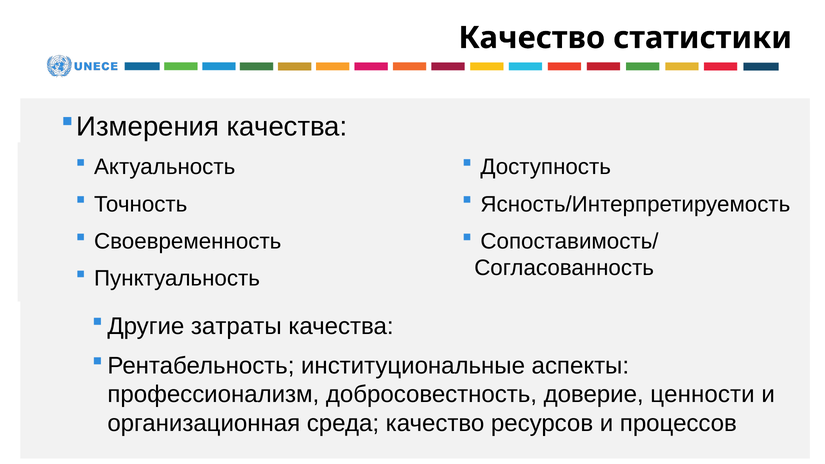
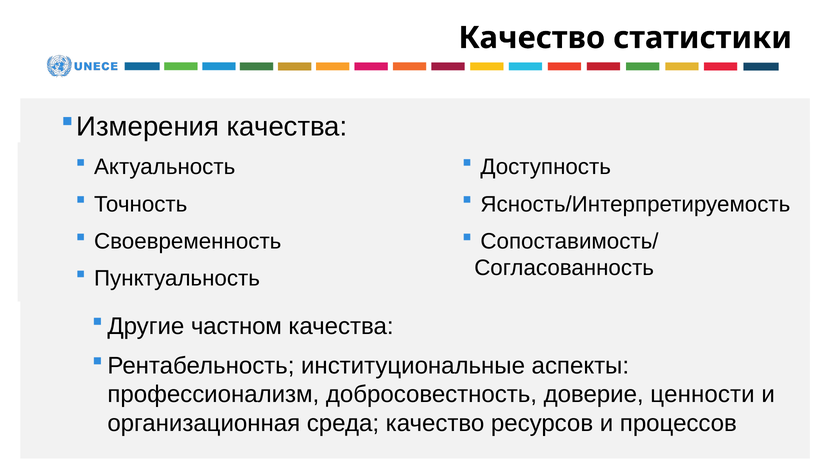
затраты: затраты -> частном (236, 326)
